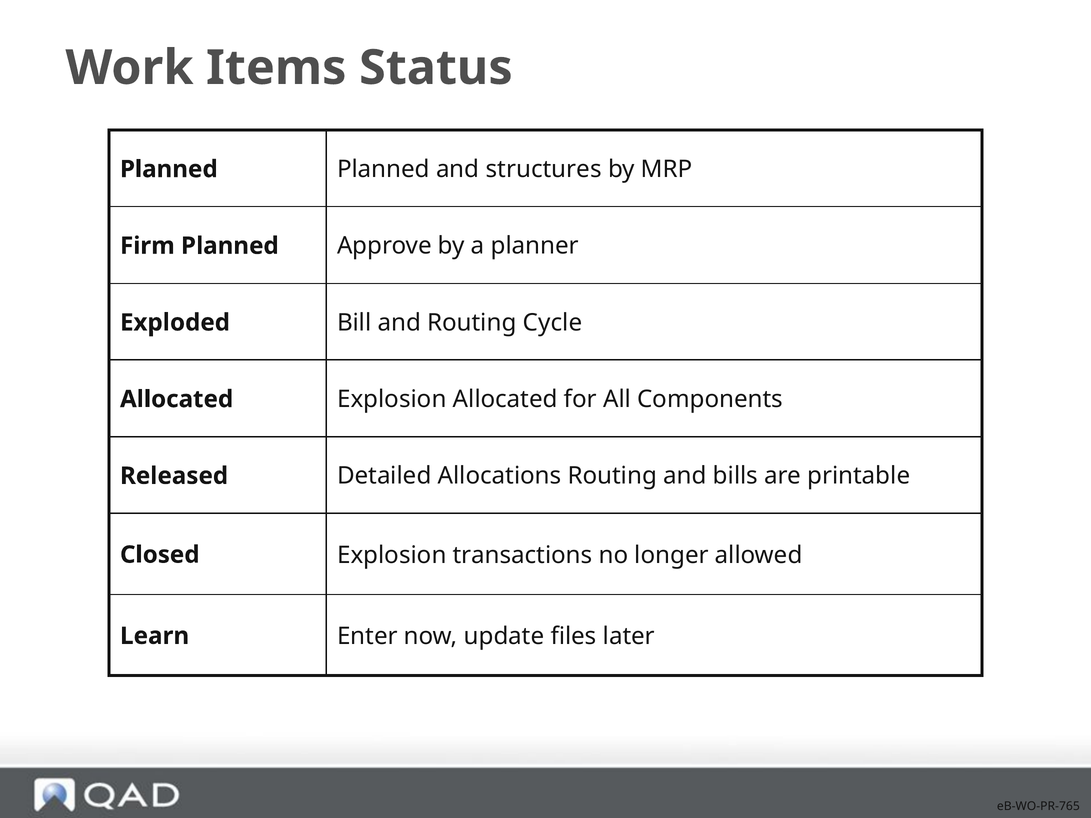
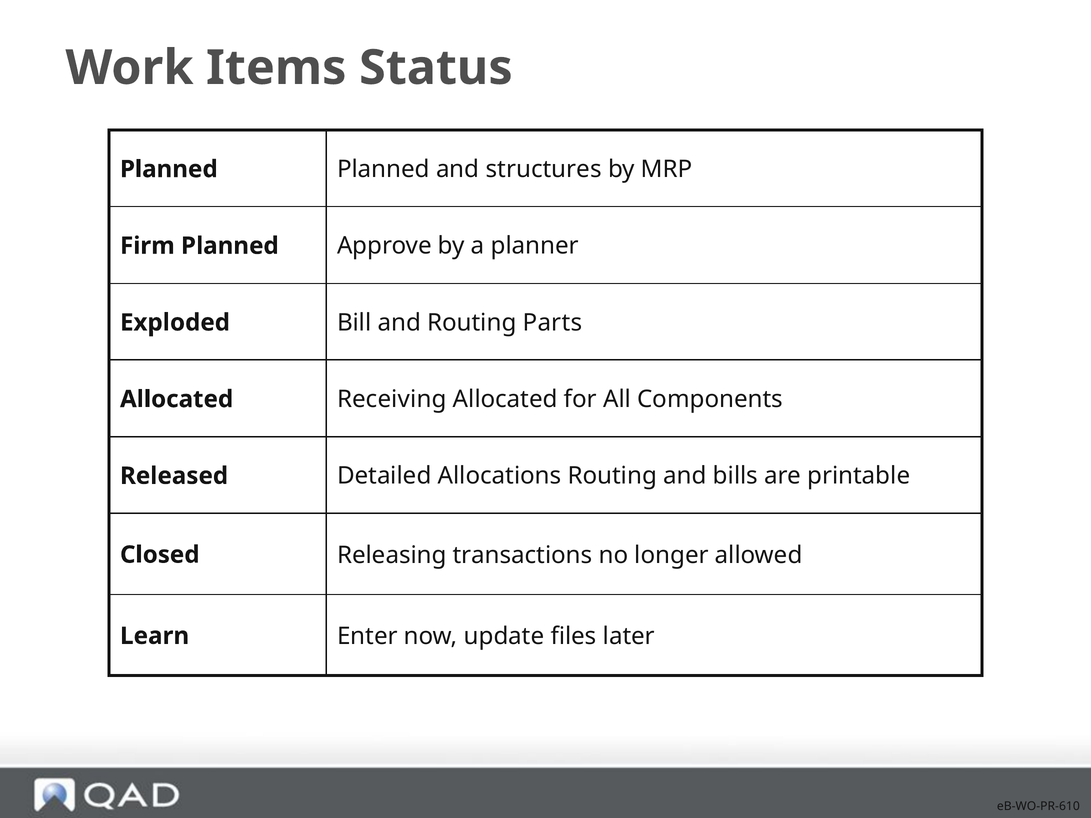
Cycle: Cycle -> Parts (552, 323)
Allocated Explosion: Explosion -> Receiving (392, 399)
Closed Explosion: Explosion -> Releasing (392, 555)
eB-WO-PR-765: eB-WO-PR-765 -> eB-WO-PR-610 (1038, 806)
